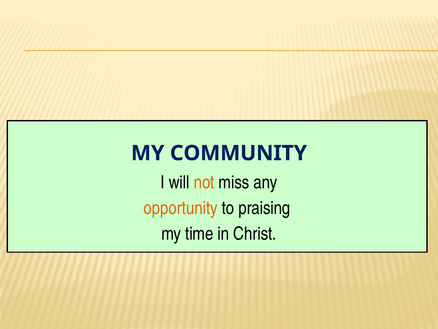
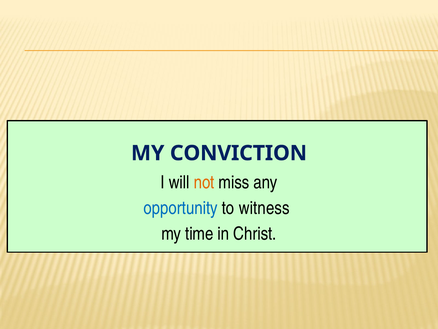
COMMUNITY: COMMUNITY -> CONVICTION (238, 153)
opportunity colour: orange -> blue (181, 208)
praising: praising -> witness (264, 208)
